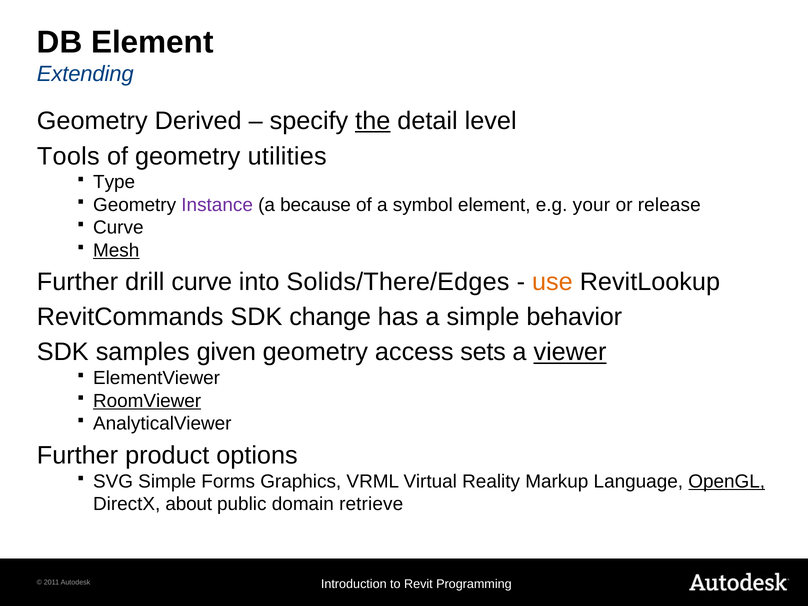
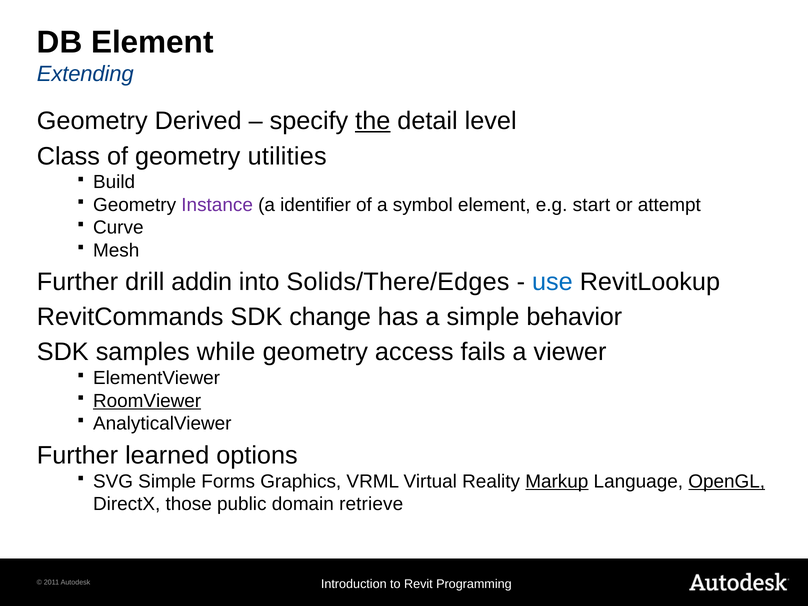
Tools: Tools -> Class (68, 156)
Type: Type -> Build (114, 182)
because: because -> identifier (316, 205)
your: your -> start (591, 205)
release: release -> attempt (669, 205)
Mesh underline: present -> none (116, 250)
drill curve: curve -> addin (202, 282)
use colour: orange -> blue (552, 282)
given: given -> while (226, 352)
sets: sets -> fails (483, 352)
viewer underline: present -> none (570, 352)
product: product -> learned (167, 455)
Markup underline: none -> present (557, 481)
about: about -> those (189, 504)
